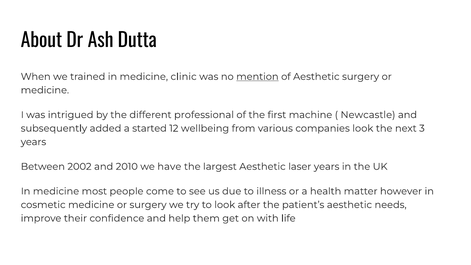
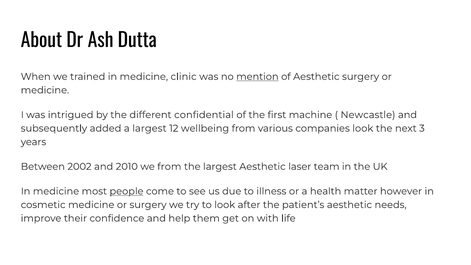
professional: professional -> confidential (204, 115)
a started: started -> largest (149, 128)
we have: have -> from (169, 167)
laser years: years -> team (327, 167)
people underline: none -> present (126, 191)
